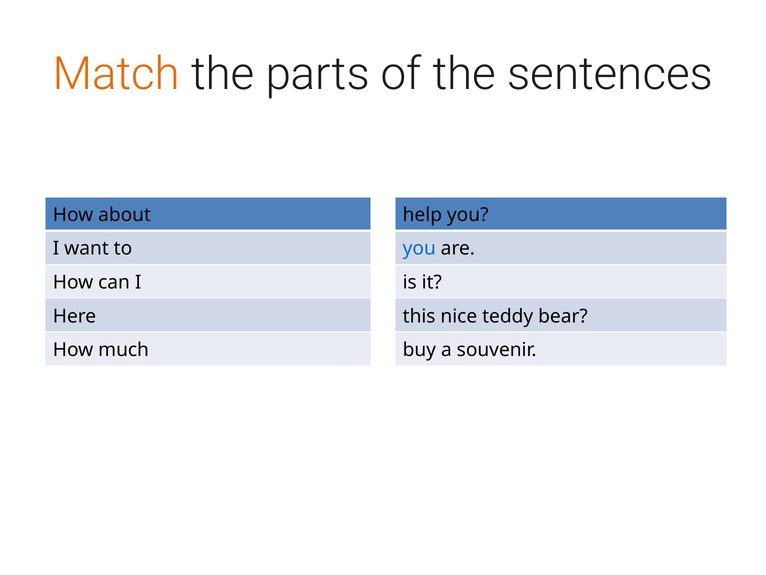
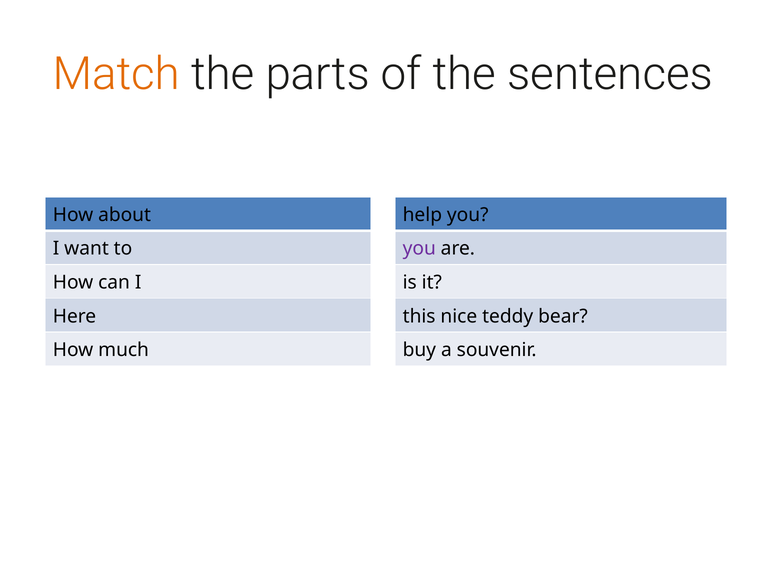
you colour: blue -> purple (419, 248)
